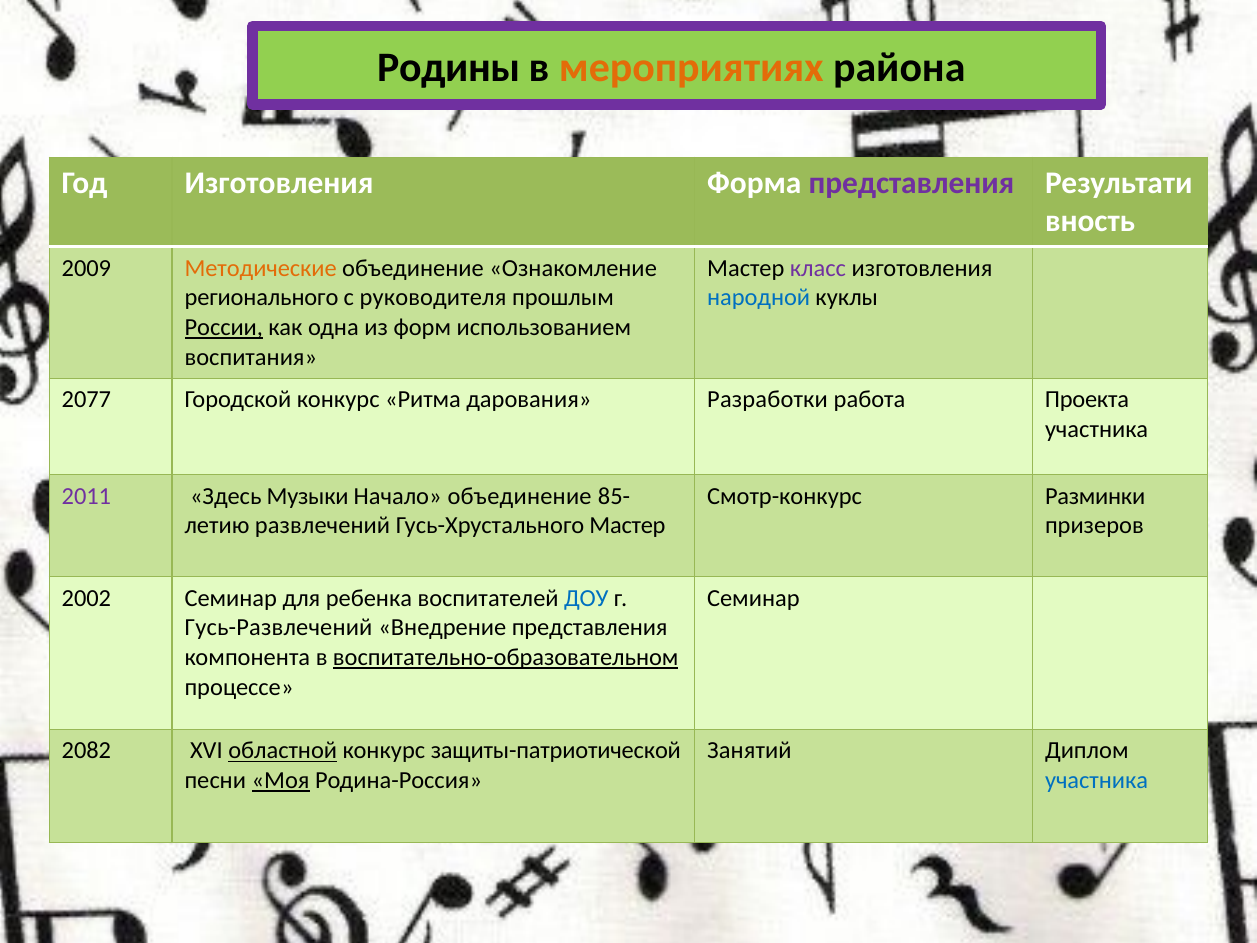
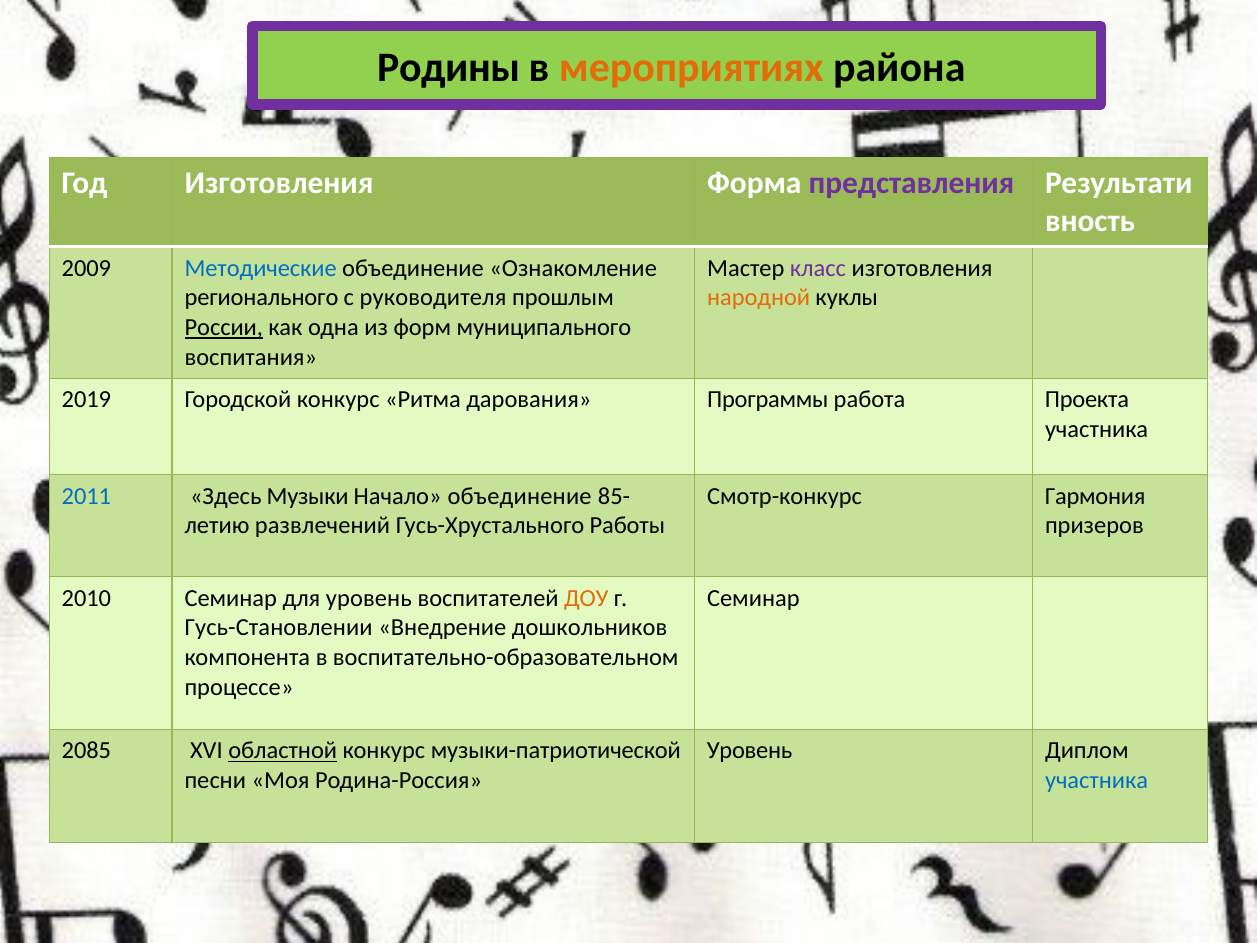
Методические colour: orange -> blue (261, 268)
народной colour: blue -> orange (759, 298)
использованием: использованием -> муниципального (544, 327)
2077: 2077 -> 2019 (86, 400)
Разработки: Разработки -> Программы (768, 400)
2011 colour: purple -> blue (86, 496)
Разминки: Разминки -> Гармония (1095, 496)
Гусь-Хрустального Мастер: Мастер -> Работы (627, 526)
2002: 2002 -> 2010 (86, 598)
для ребенка: ребенка -> уровень (369, 598)
ДОУ colour: blue -> orange (586, 598)
Гусь-Развлечений: Гусь-Развлечений -> Гусь-Становлении (279, 628)
Внедрение представления: представления -> дошкольников (590, 628)
воспитательно-образовательном underline: present -> none (506, 657)
2082: 2082 -> 2085 (86, 751)
защиты-патриотической: защиты-патриотической -> музыки-патриотической (556, 751)
Занятий: Занятий -> Уровень (750, 751)
Моя underline: present -> none (281, 780)
